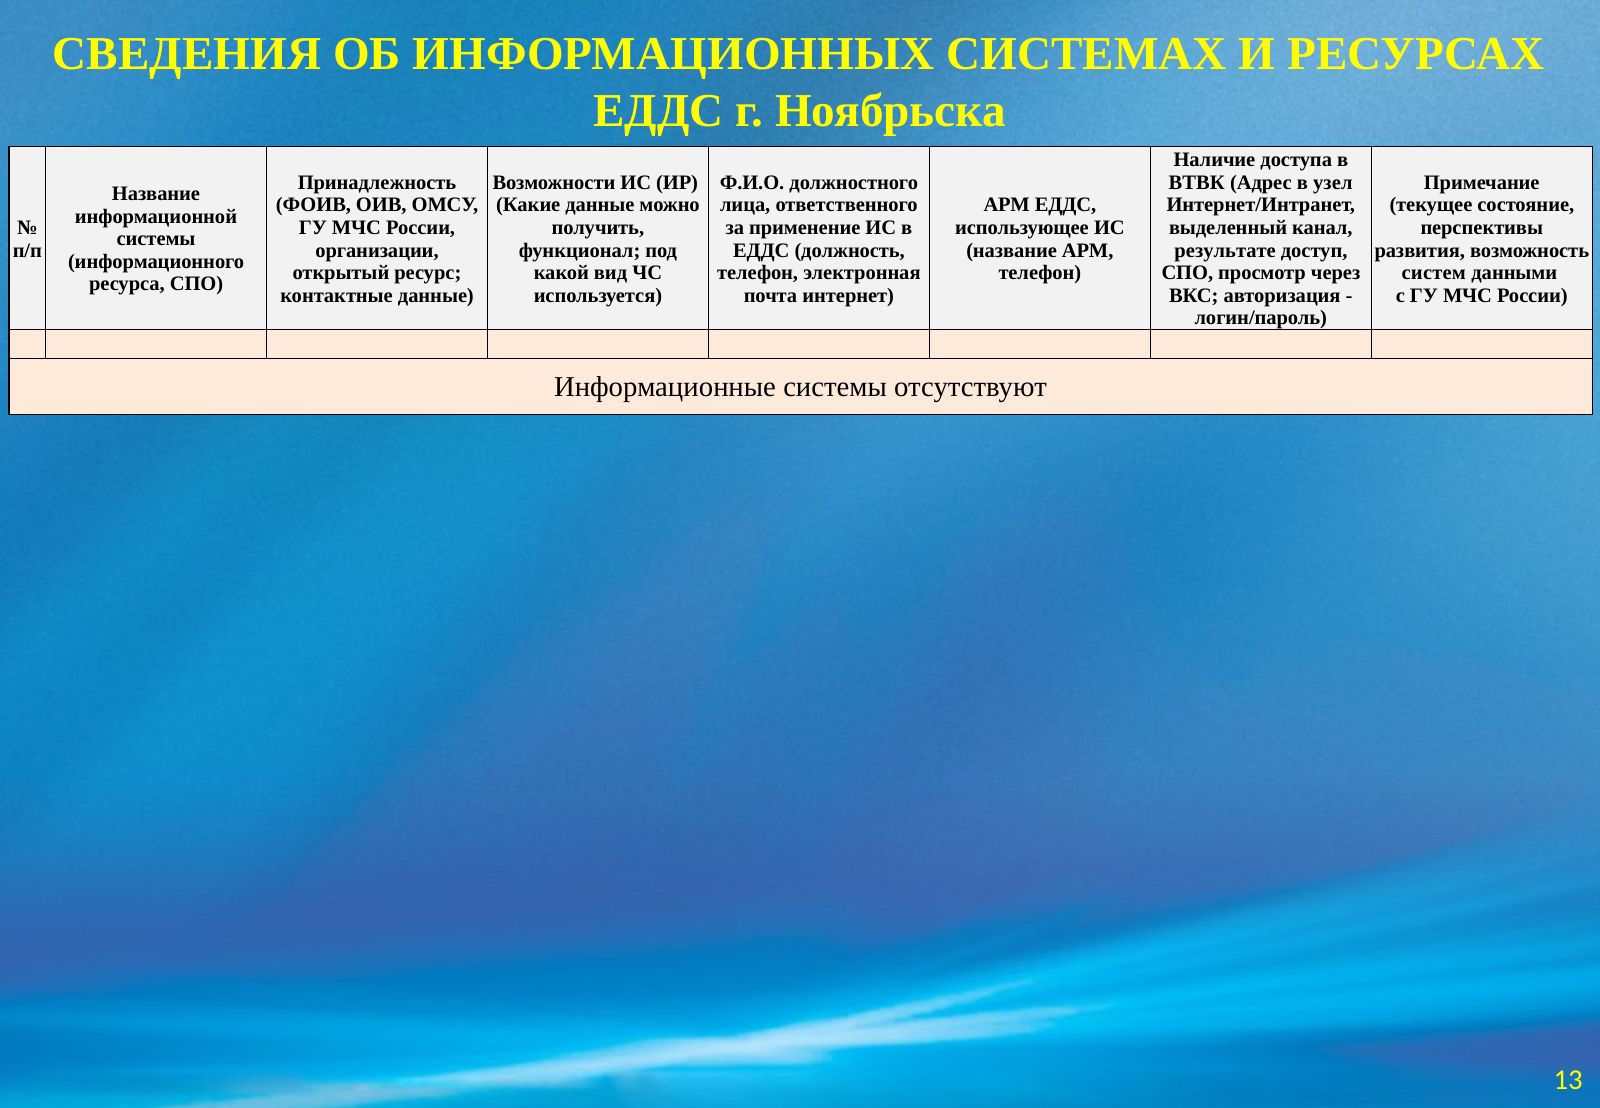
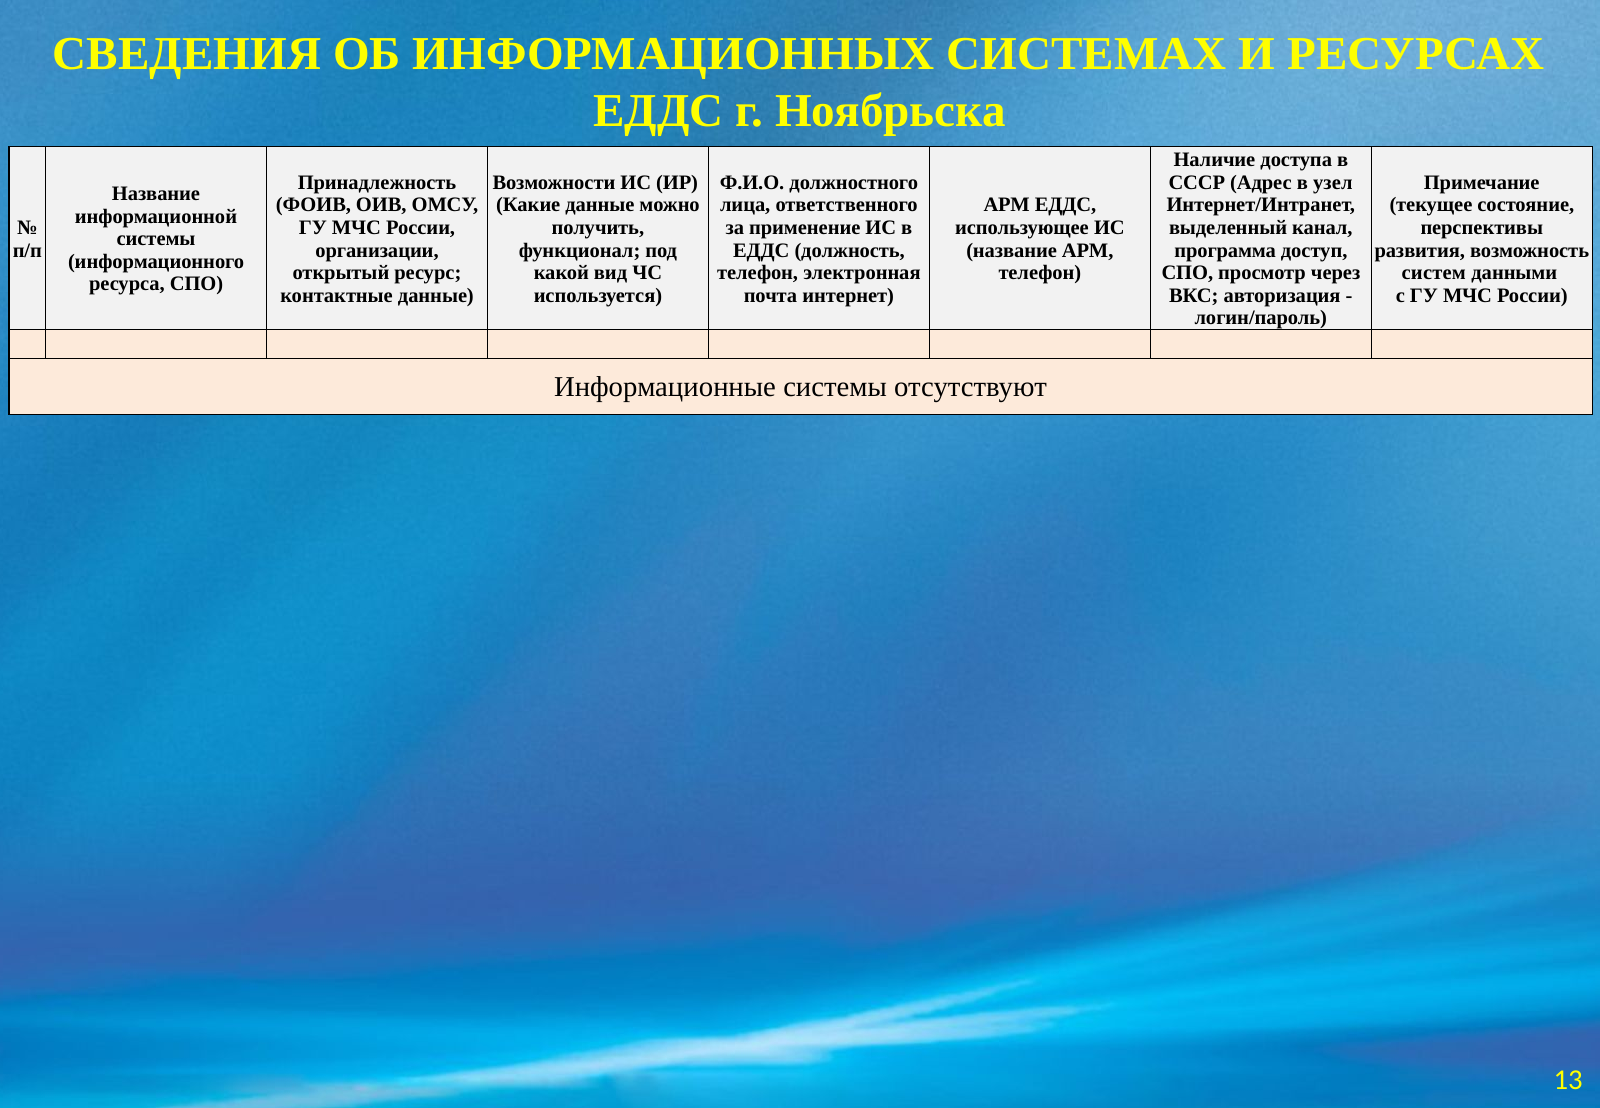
ВТВК: ВТВК -> СССР (1197, 182)
результате: результате -> программа (1225, 250)
